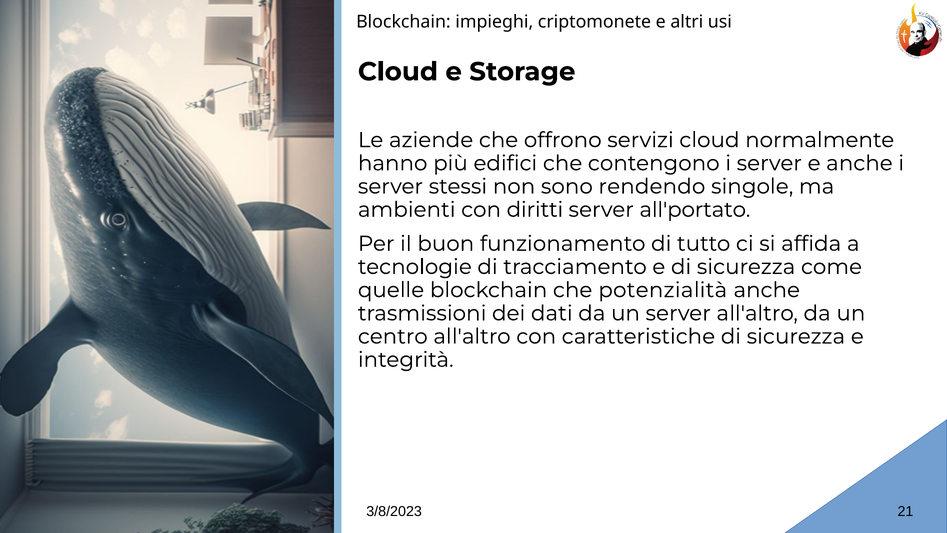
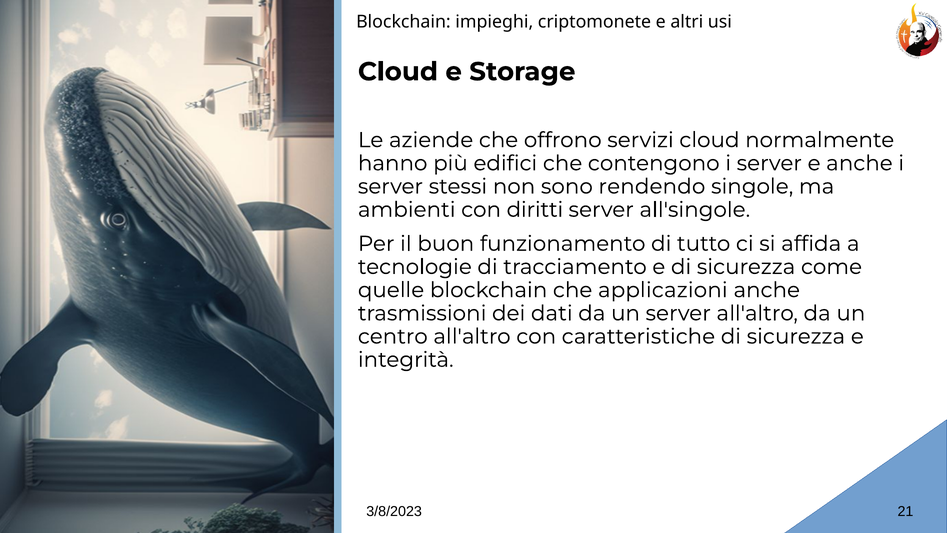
all'portato: all'portato -> all'singole (695, 210)
potenzialità: potenzialità -> applicazioni (663, 290)
